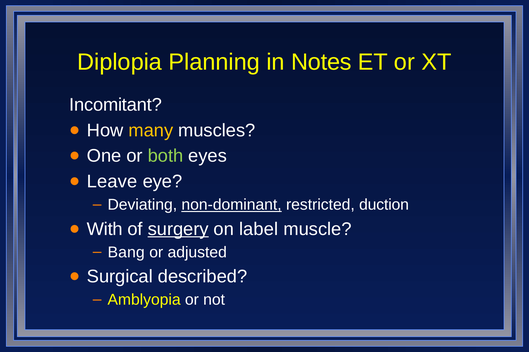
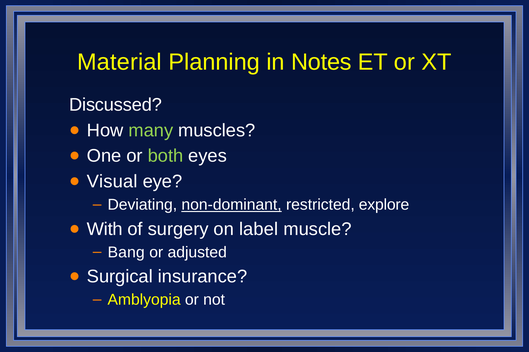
Diplopia: Diplopia -> Material (120, 62)
Incomitant: Incomitant -> Discussed (116, 105)
many colour: yellow -> light green (151, 131)
Leave: Leave -> Visual (112, 182)
duction: duction -> explore (384, 205)
surgery underline: present -> none (178, 229)
described: described -> insurance (203, 277)
